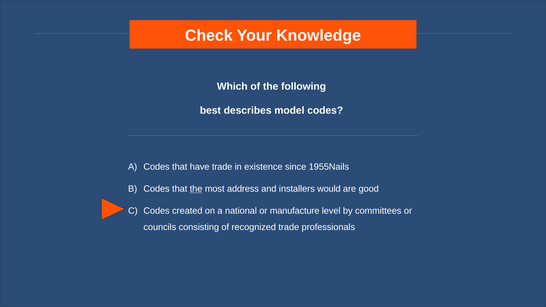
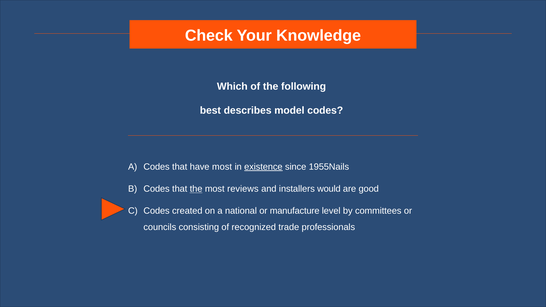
have trade: trade -> most (222, 167)
existence underline: none -> present (263, 167)
address: address -> reviews (243, 189)
